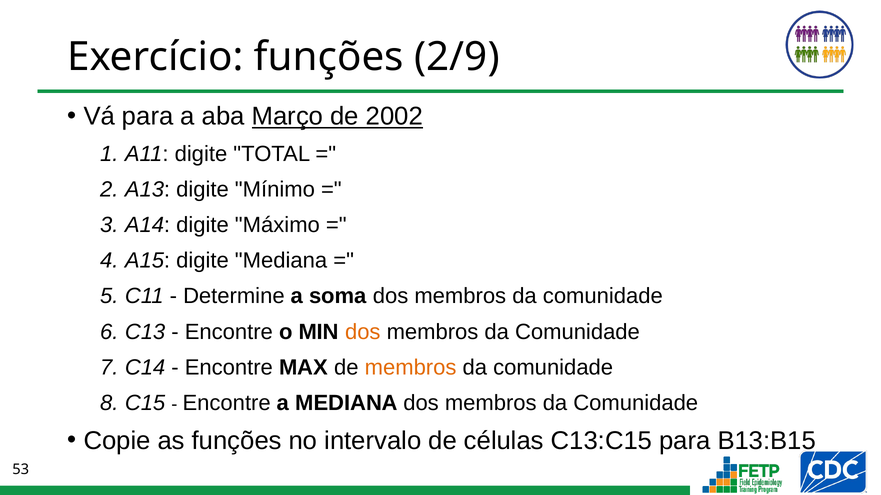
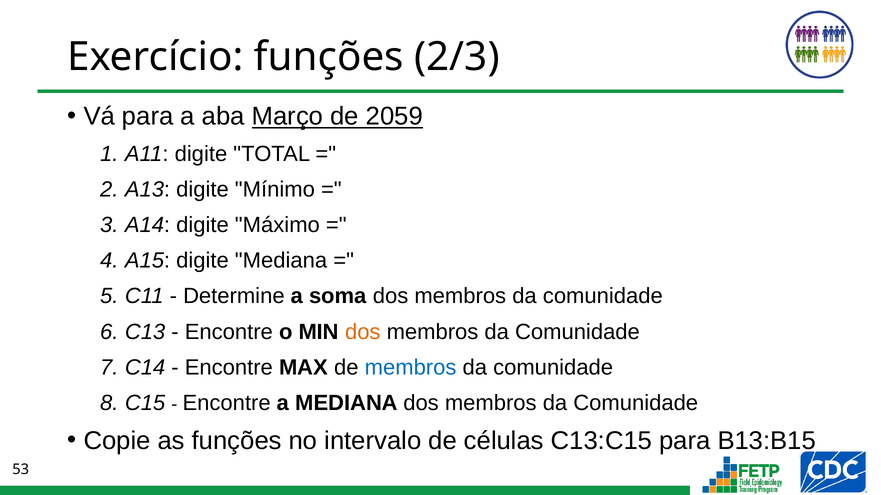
2/9: 2/9 -> 2/3 (457, 57)
2002: 2002 -> 2059 (394, 117)
membros colour: orange -> blue (411, 368)
